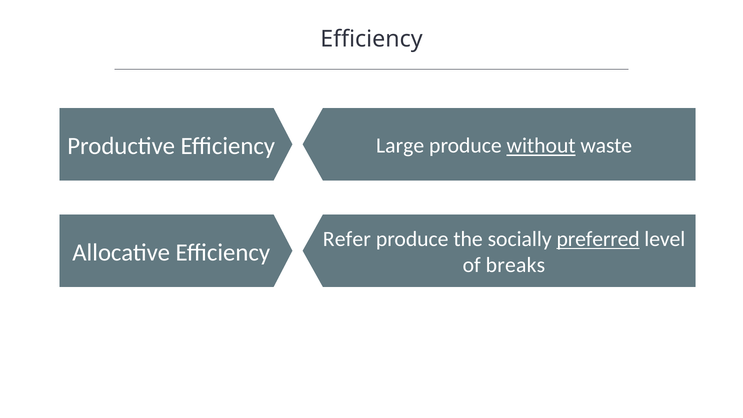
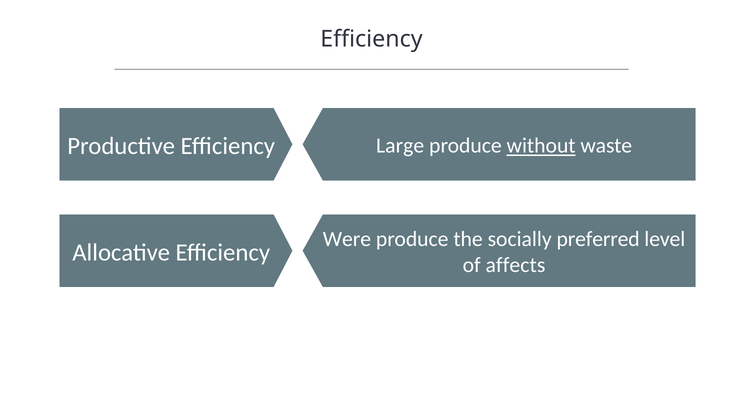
Refer: Refer -> Were (347, 239)
preferred underline: present -> none (598, 239)
breaks: breaks -> affects (515, 265)
